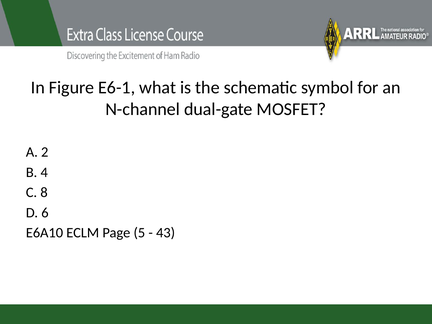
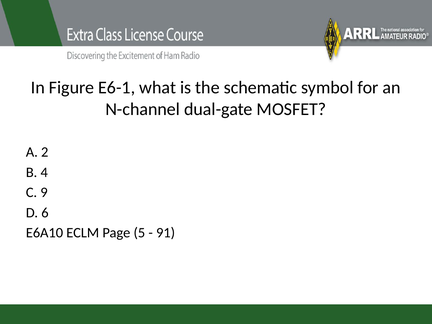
8: 8 -> 9 (44, 192)
43: 43 -> 91 (166, 233)
